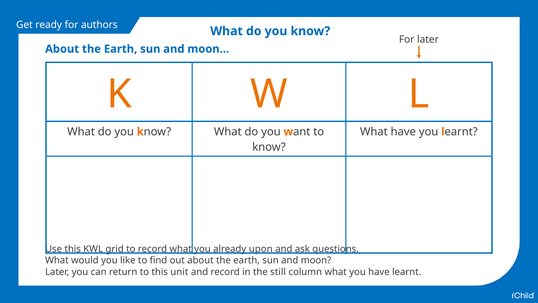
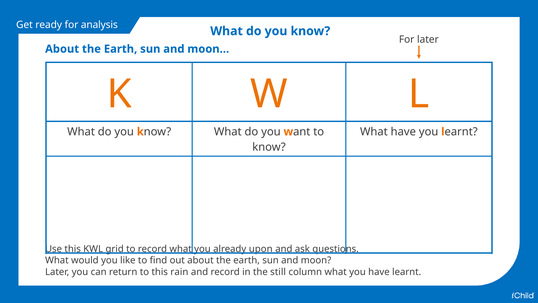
authors: authors -> analysis (99, 25)
unit: unit -> rain (179, 272)
